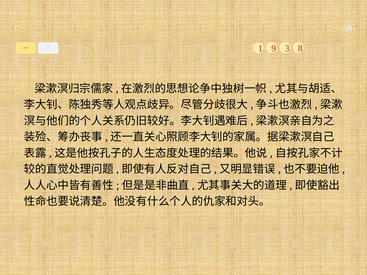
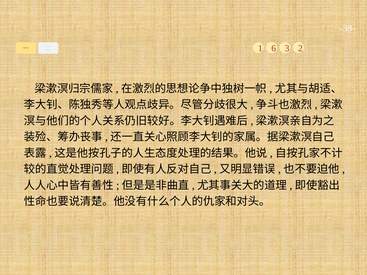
9: 9 -> 6 (274, 48)
8: 8 -> 2 (300, 48)
